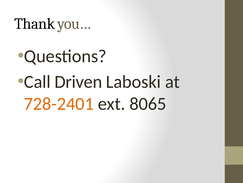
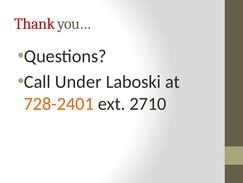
Thank colour: black -> red (35, 24)
Driven: Driven -> Under (78, 81)
8065: 8065 -> 2710 (148, 103)
